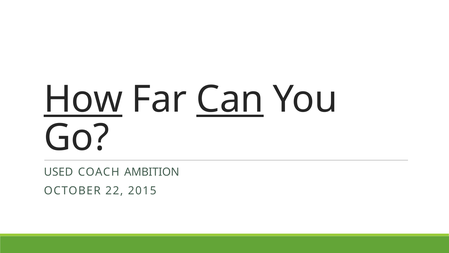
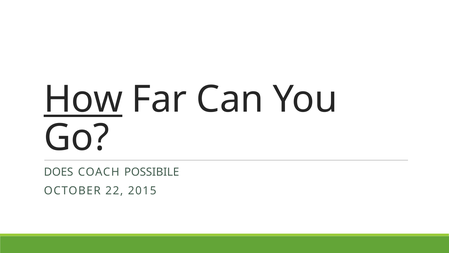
Can underline: present -> none (230, 99)
USED: USED -> DOES (59, 172)
AMBITION: AMBITION -> POSSIBILE (152, 172)
